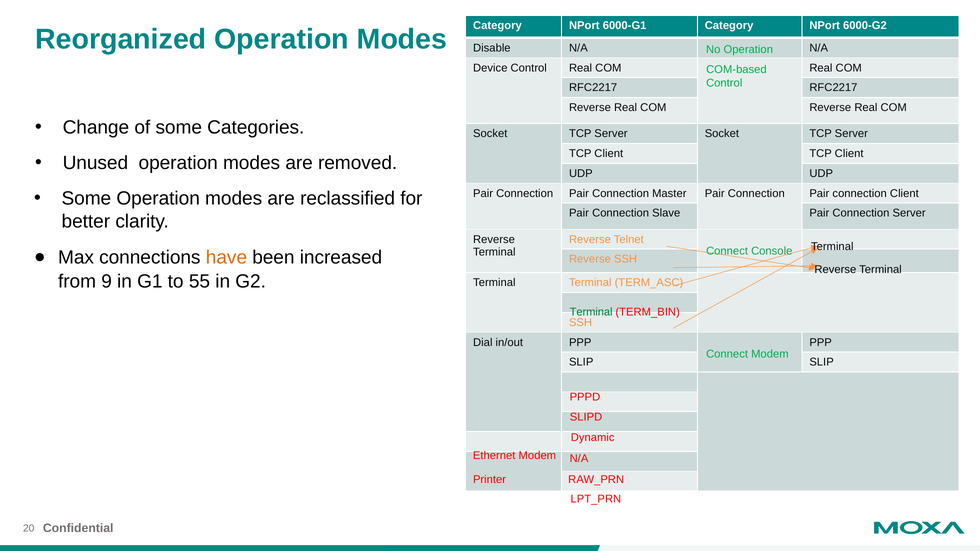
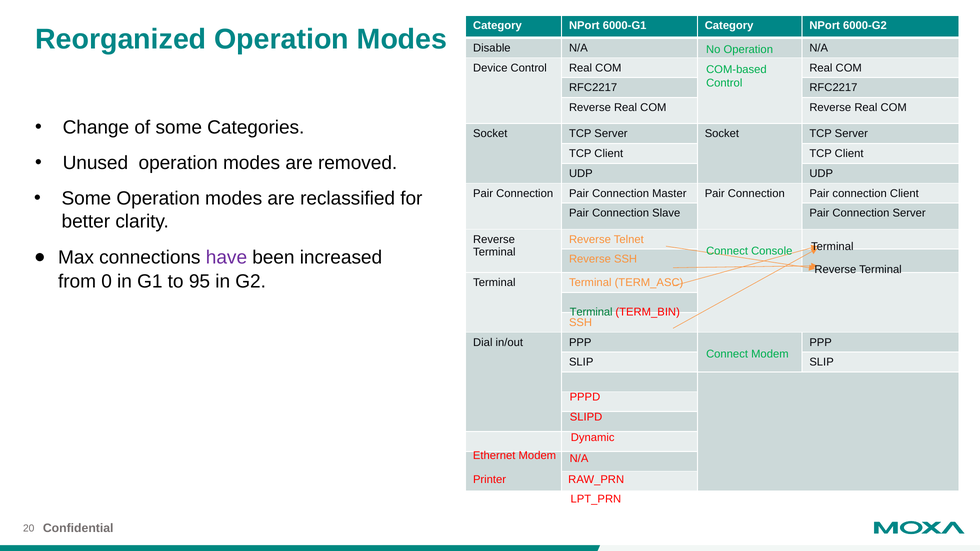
have colour: orange -> purple (226, 257)
9: 9 -> 0 (107, 282)
55: 55 -> 95 (199, 282)
